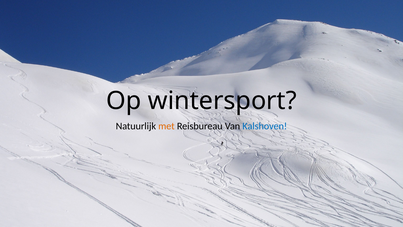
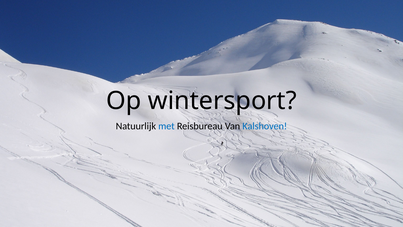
met colour: orange -> blue (166, 126)
